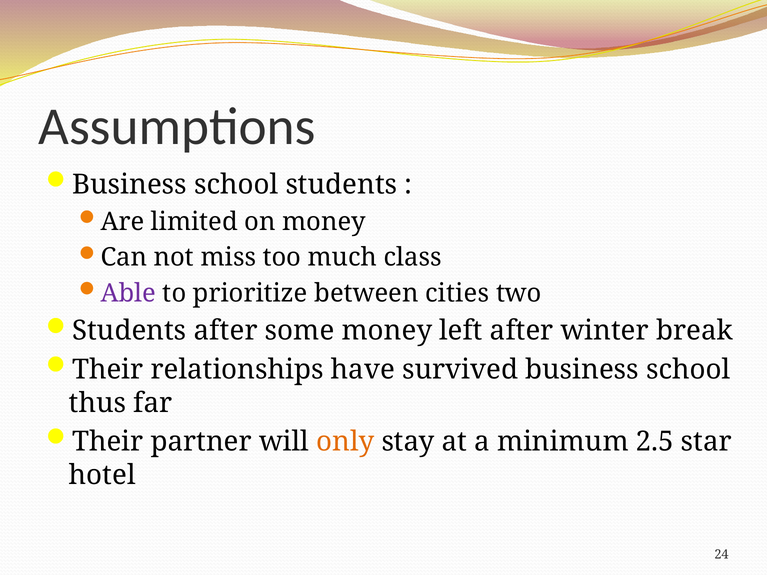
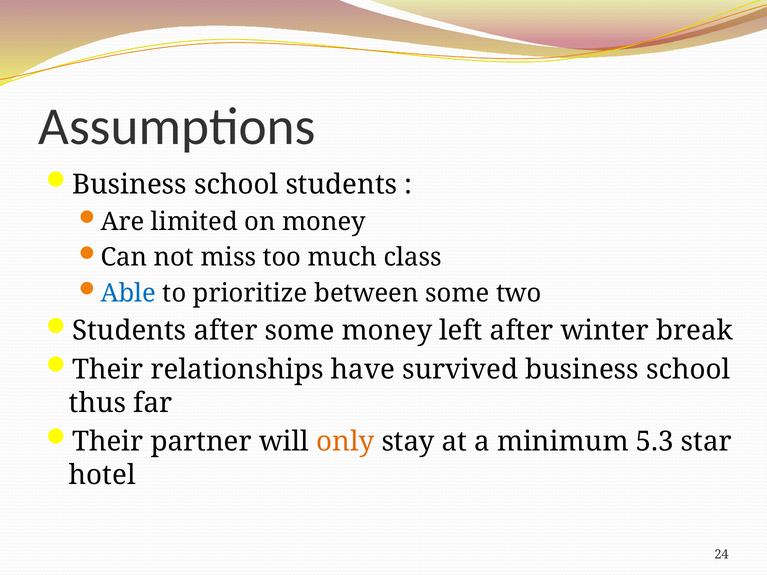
Able colour: purple -> blue (128, 293)
between cities: cities -> some (457, 293)
2.5: 2.5 -> 5.3 (655, 442)
